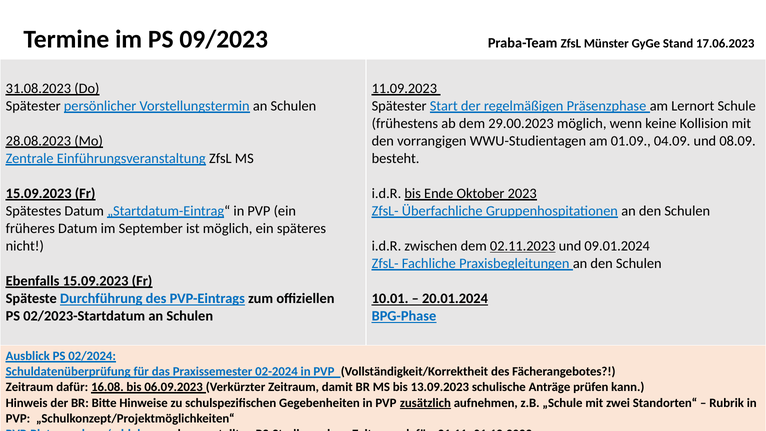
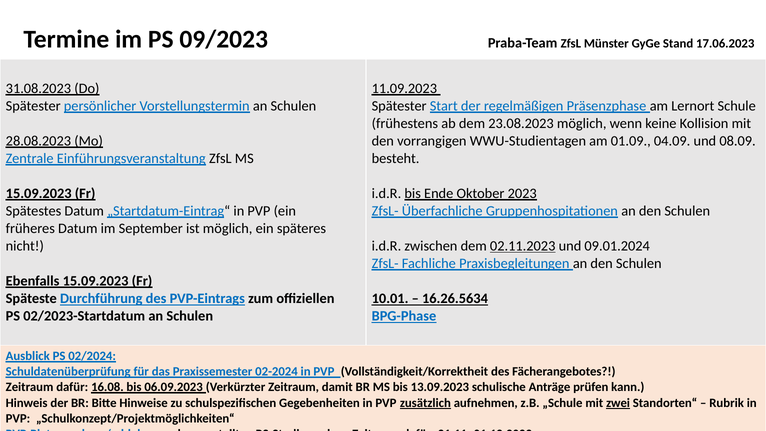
29.00.2023: 29.00.2023 -> 23.08.2023 (521, 123)
20.01.2024: 20.01.2024 -> 16.26.5634 (455, 299)
zwei underline: none -> present (618, 403)
